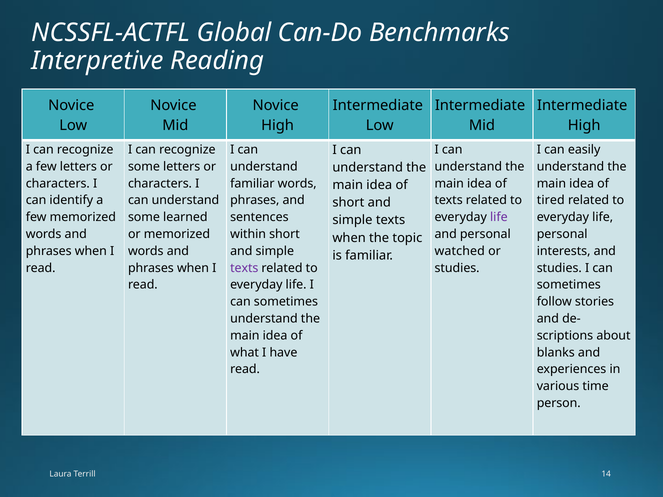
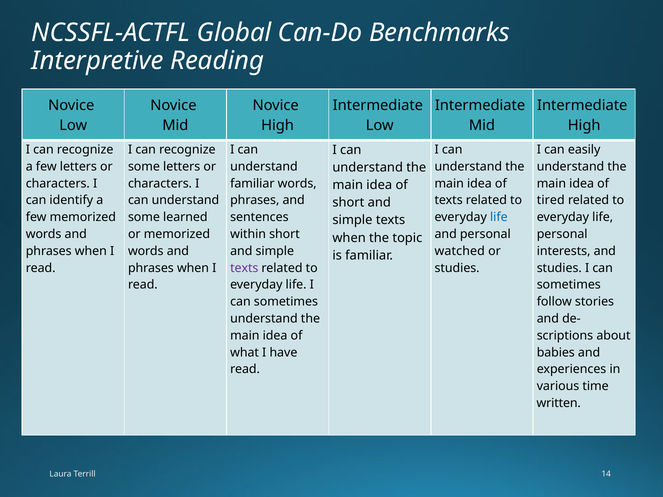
life colour: purple -> blue (499, 217)
blanks: blanks -> babies (556, 353)
person: person -> written (559, 403)
